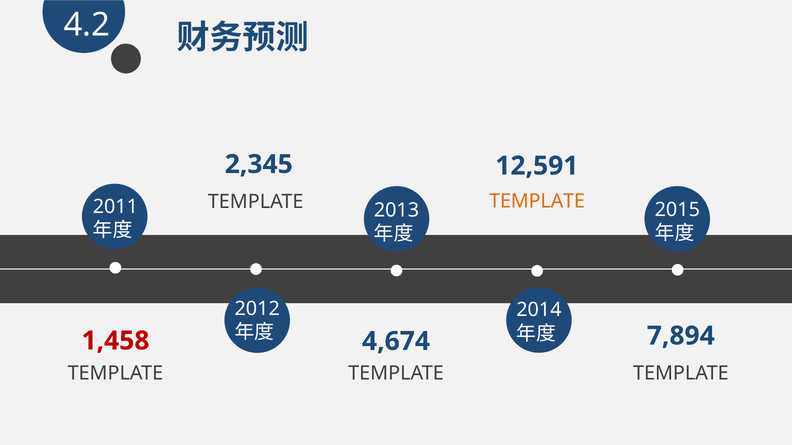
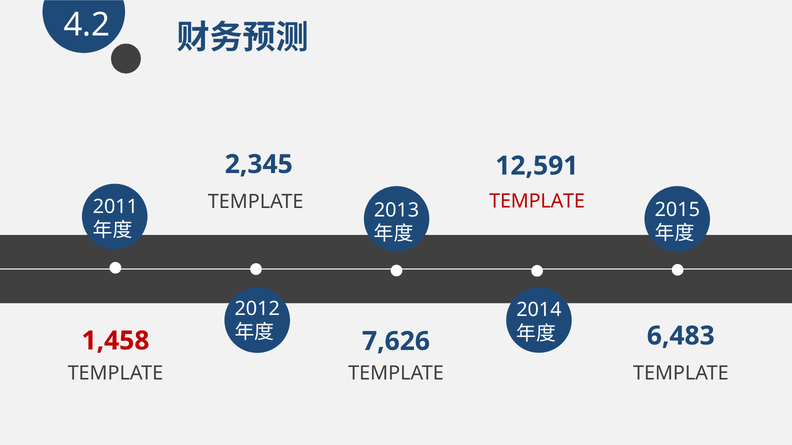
TEMPLATE colour: orange -> red (537, 201)
7,894: 7,894 -> 6,483 (681, 336)
4,674: 4,674 -> 7,626 (396, 342)
